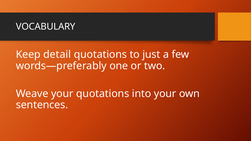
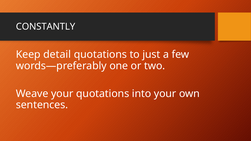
VOCABULARY: VOCABULARY -> CONSTANTLY (46, 27)
